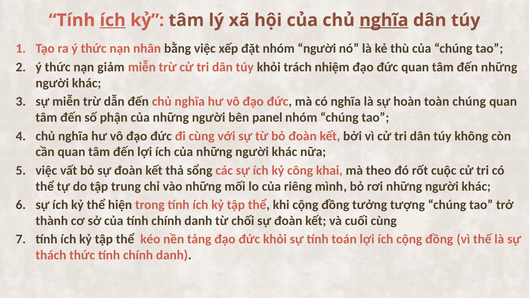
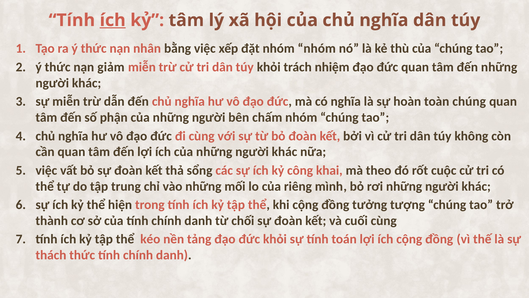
nghĩa underline: present -> none (384, 20)
nhóm người: người -> nhóm (317, 48)
panel: panel -> chấm (267, 117)
